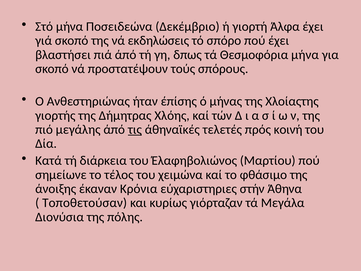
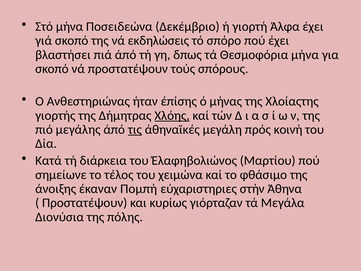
Χλόης underline: none -> present (172, 115)
τελετές: τελετές -> μεγάλη (222, 129)
Κρόνια: Κρόνια -> Πομπή (139, 189)
Τοποθετούσαν: Τοποθετούσαν -> Προστατέψουν (85, 203)
